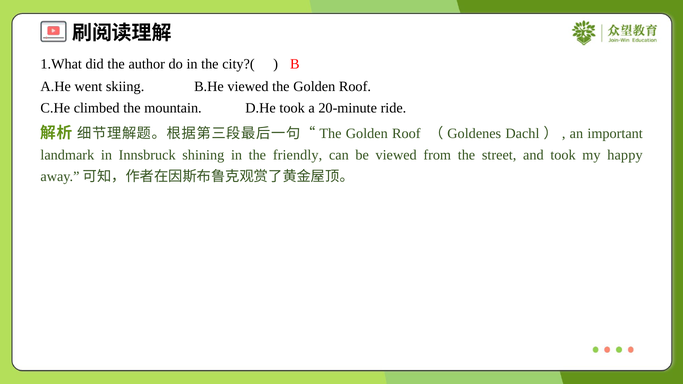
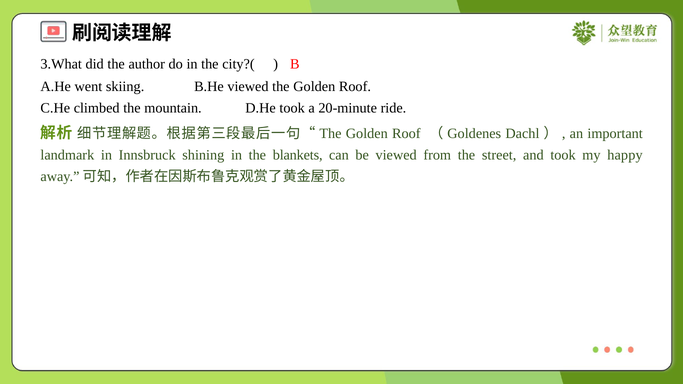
1.What: 1.What -> 3.What (61, 64)
friendly: friendly -> blankets (298, 155)
